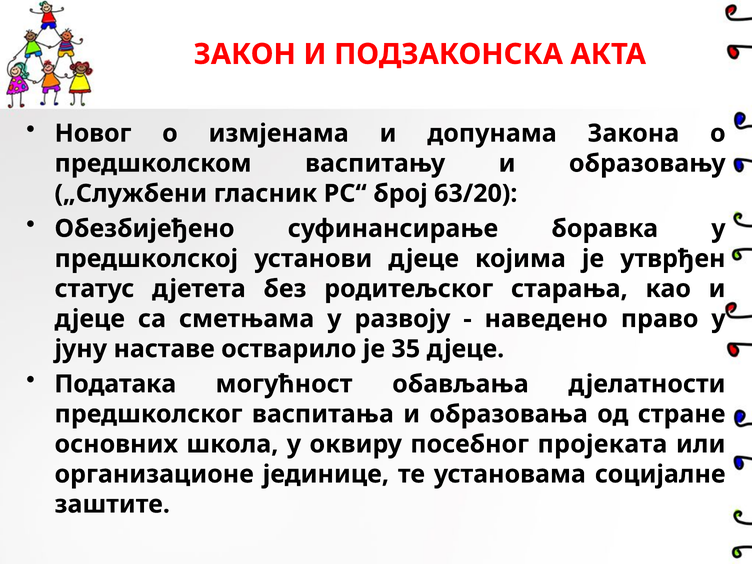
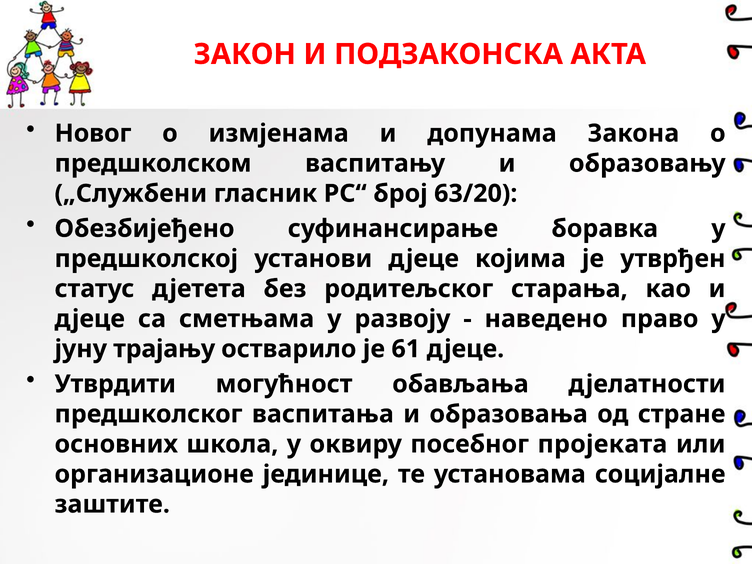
наставе: наставе -> трајању (164, 349)
35: 35 -> 61 (406, 349)
Података: Података -> Утврдити (115, 384)
